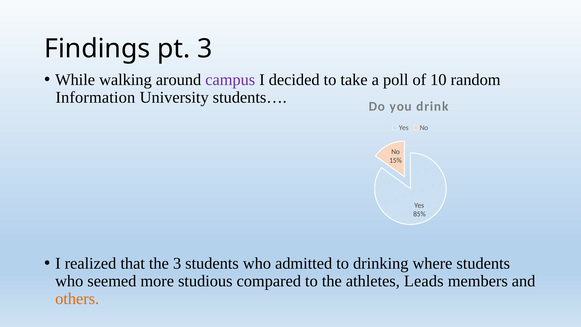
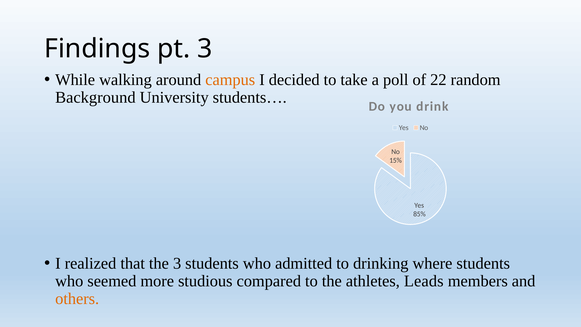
campus colour: purple -> orange (230, 80)
10: 10 -> 22 (438, 80)
Information: Information -> Background (95, 97)
